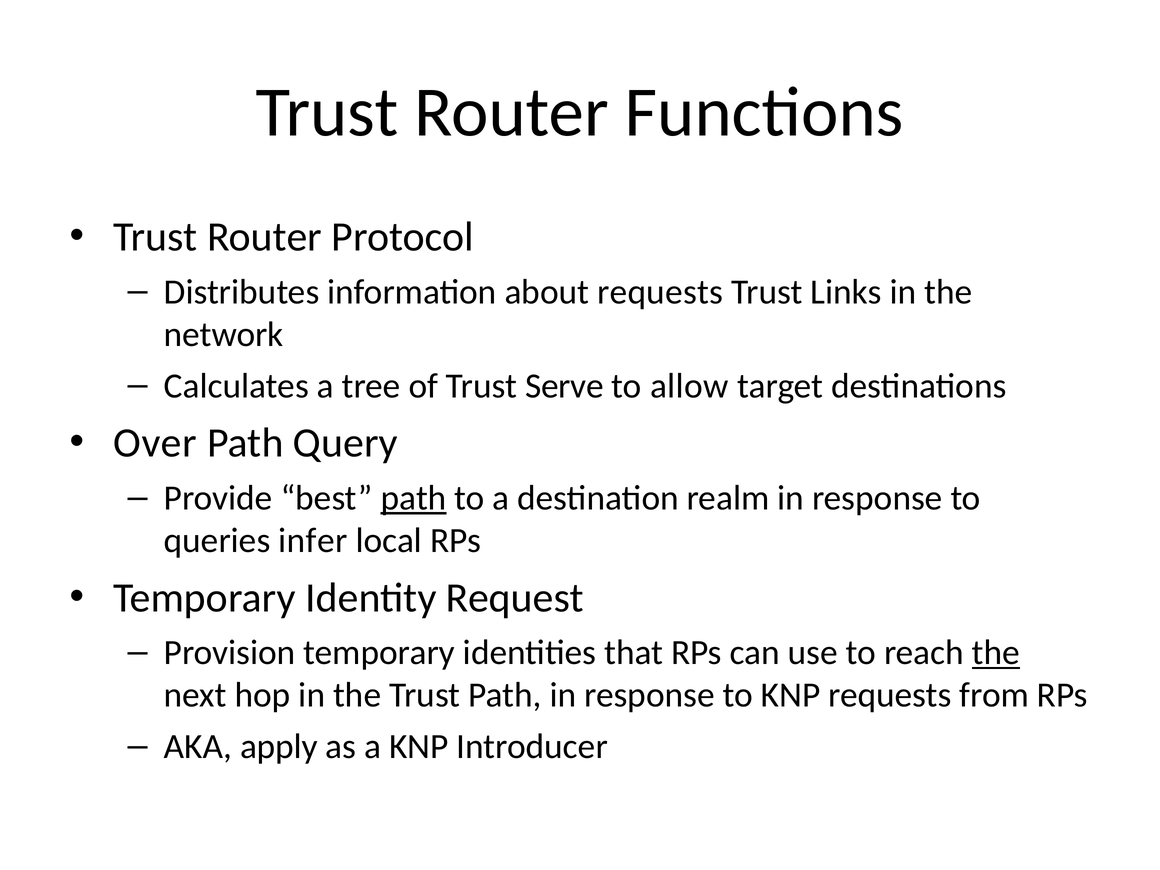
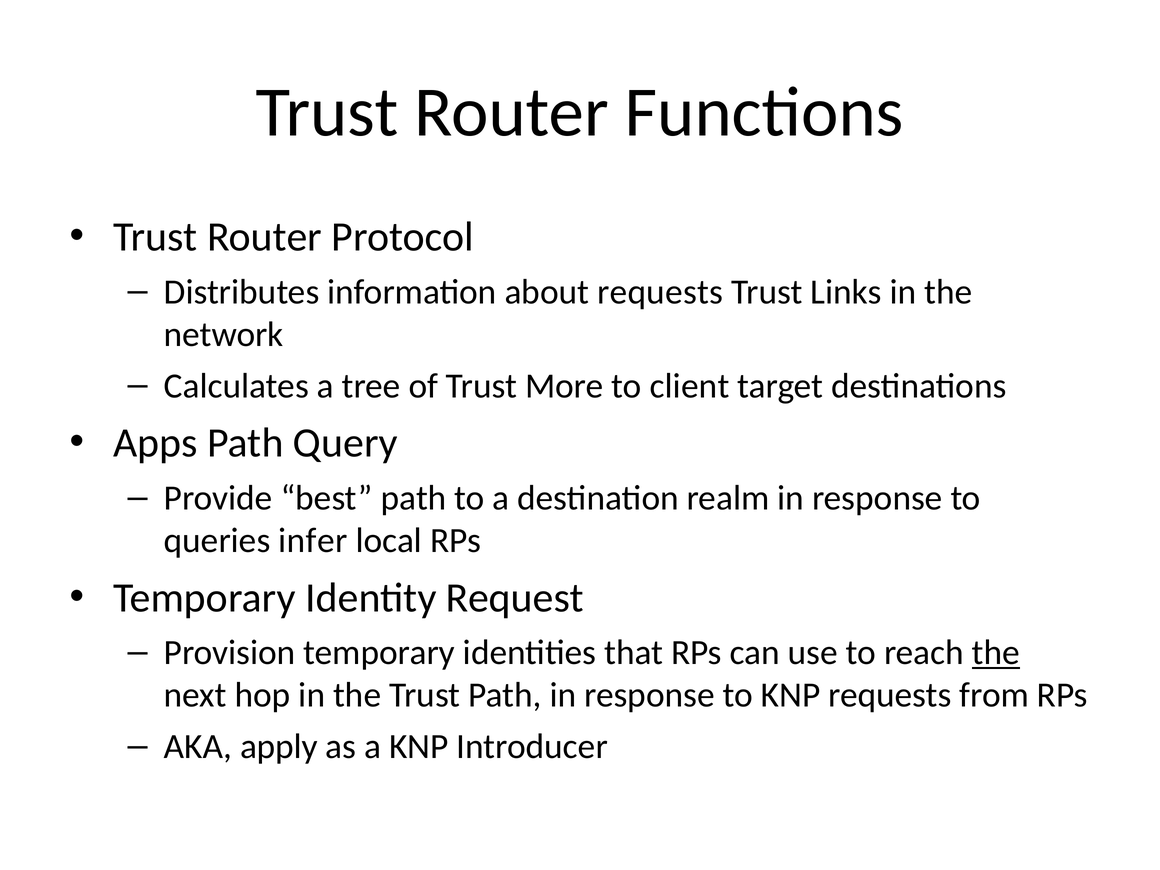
Serve: Serve -> More (564, 386)
allow: allow -> client (689, 386)
Over: Over -> Apps (155, 443)
path underline: present -> none (414, 498)
